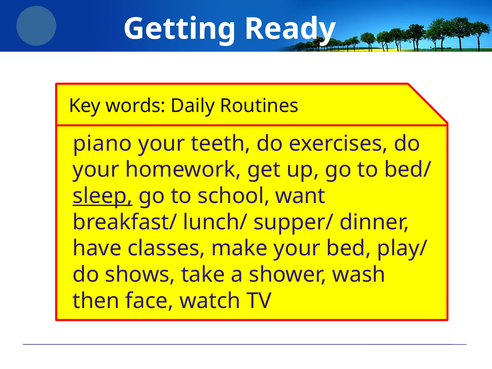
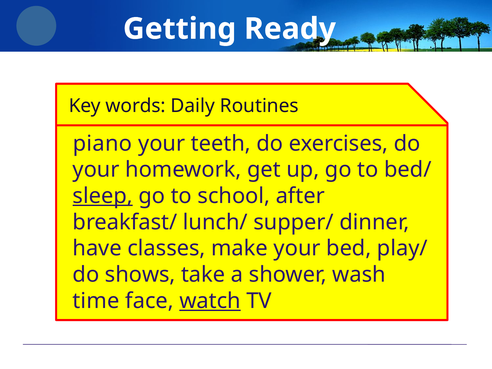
want: want -> after (300, 196)
then: then -> time (96, 301)
watch underline: none -> present (210, 301)
